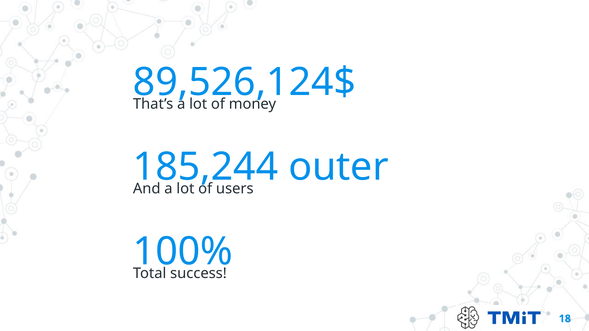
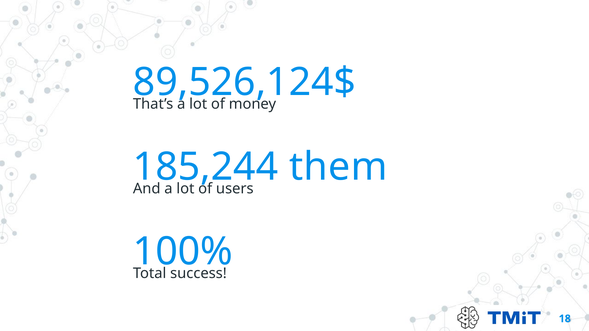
outer: outer -> them (338, 167)
